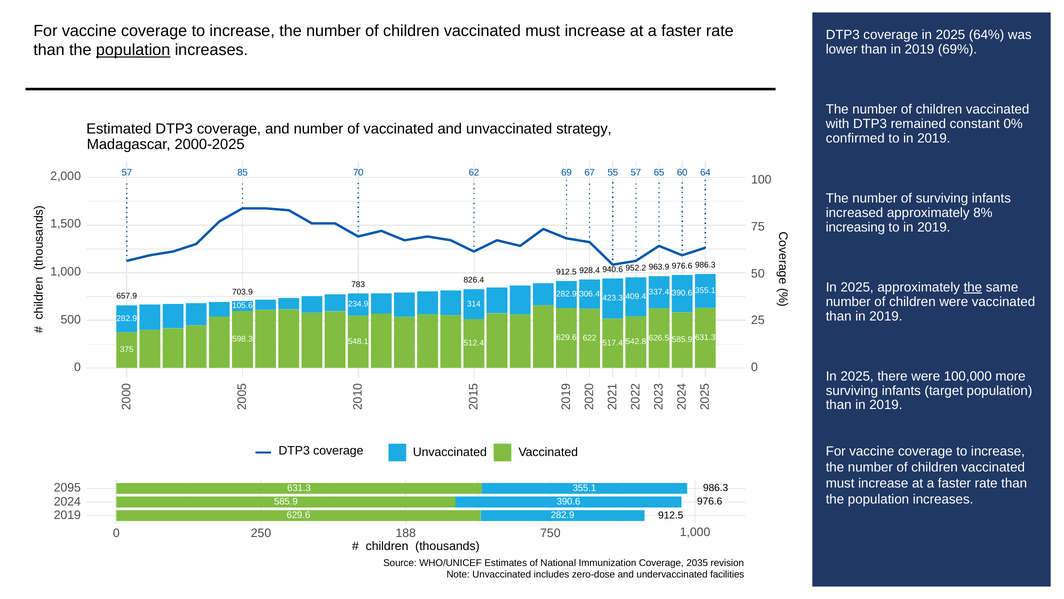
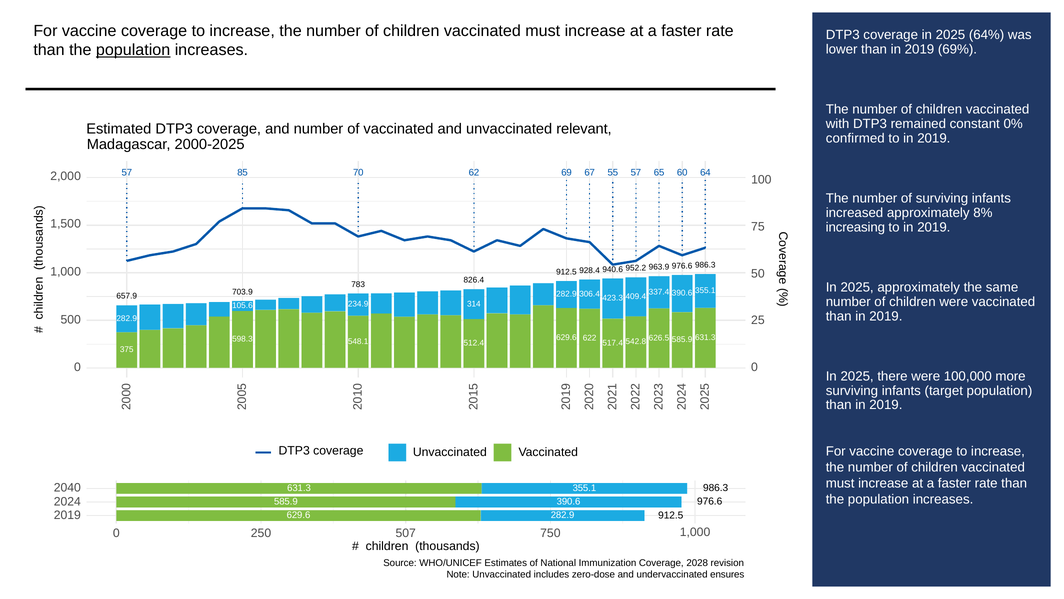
strategy: strategy -> relevant (584, 129)
the underline: present -> none (973, 287)
2095: 2095 -> 2040 (67, 488)
188: 188 -> 507 (406, 533)
2035: 2035 -> 2028 (697, 562)
facilities: facilities -> ensures (727, 574)
